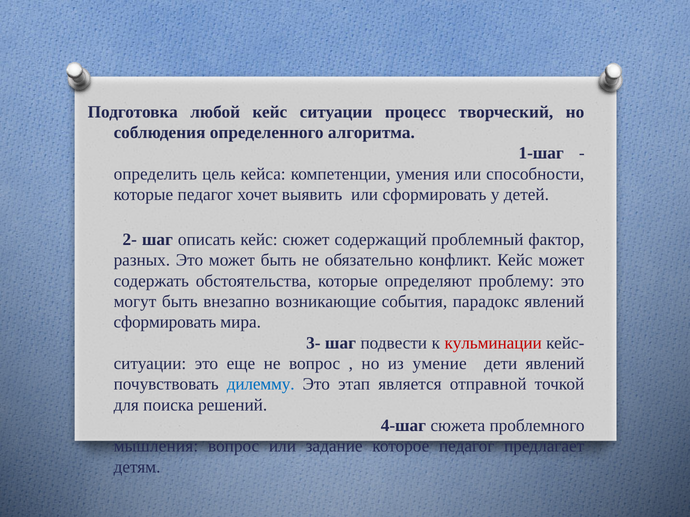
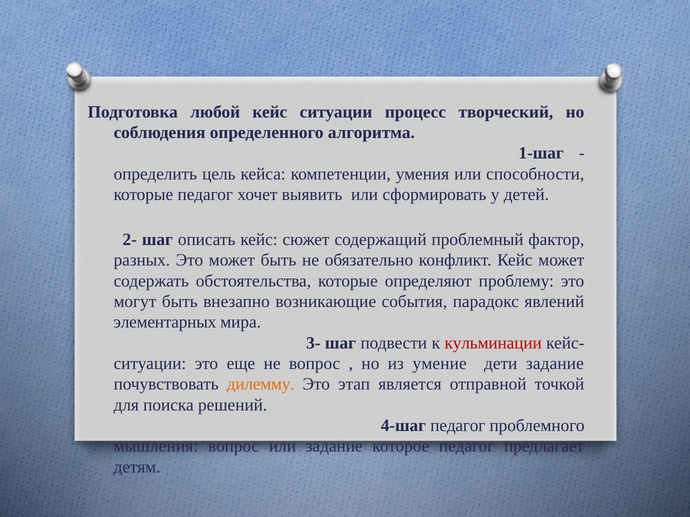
сформировать: сформировать -> элементарных (165, 322)
дети явлений: явлений -> задание (555, 364)
дилемму colour: blue -> orange (261, 385)
4-шаг сюжета: сюжета -> педагог (458, 426)
